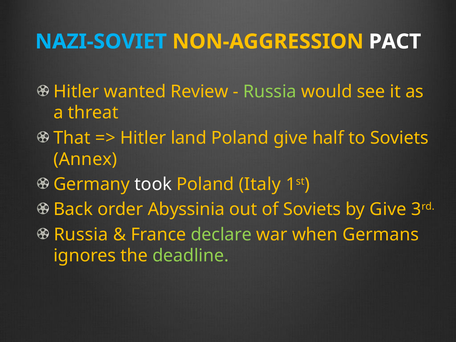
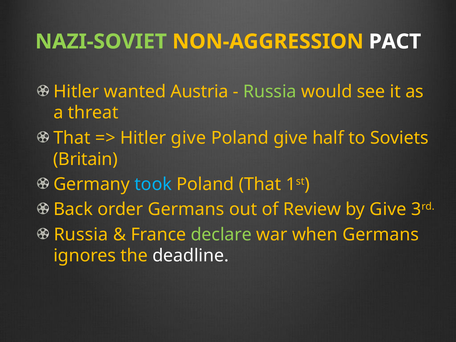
NAZI-SOVIET colour: light blue -> light green (101, 42)
Review: Review -> Austria (200, 92)
Hitler land: land -> give (189, 138)
Annex: Annex -> Britain (85, 159)
took colour: white -> light blue (153, 184)
Poland Italy: Italy -> That (260, 184)
order Abyssinia: Abyssinia -> Germans (186, 209)
of Soviets: Soviets -> Review (312, 209)
deadline colour: light green -> white (191, 256)
